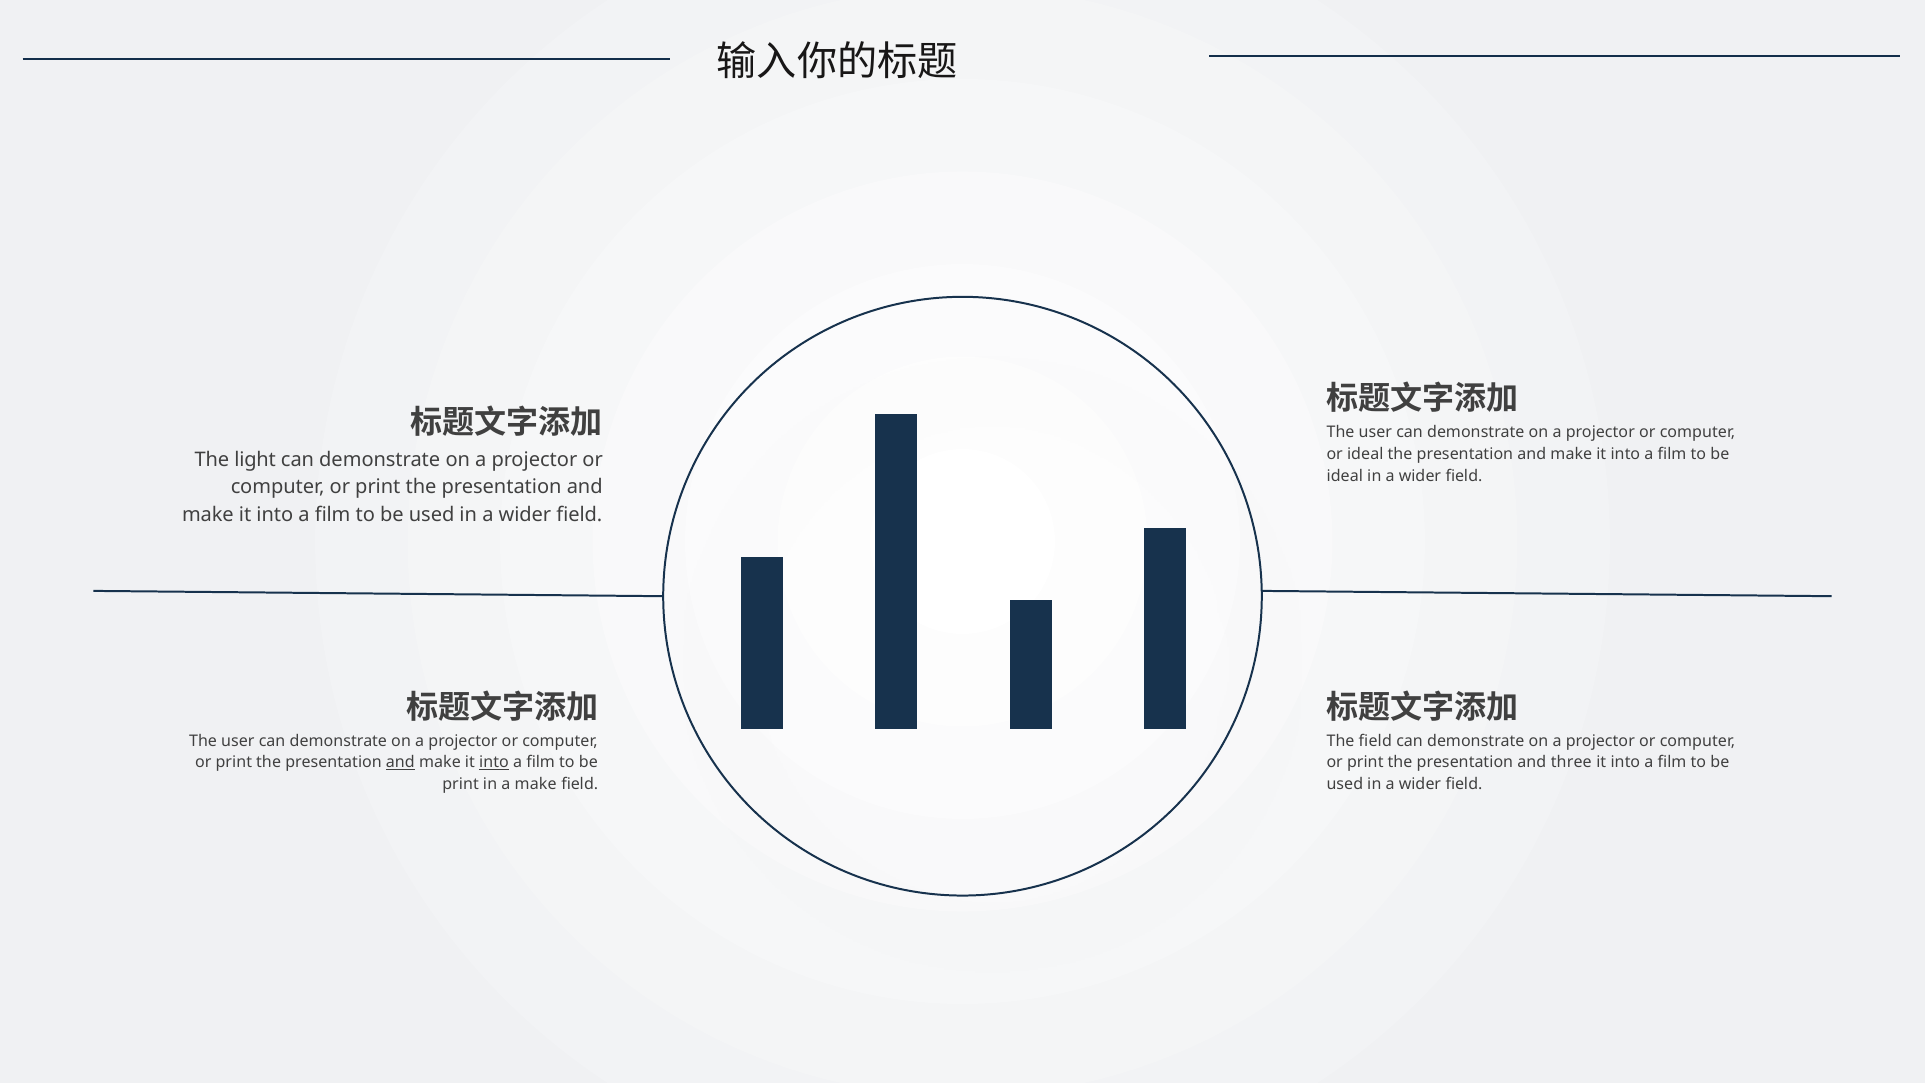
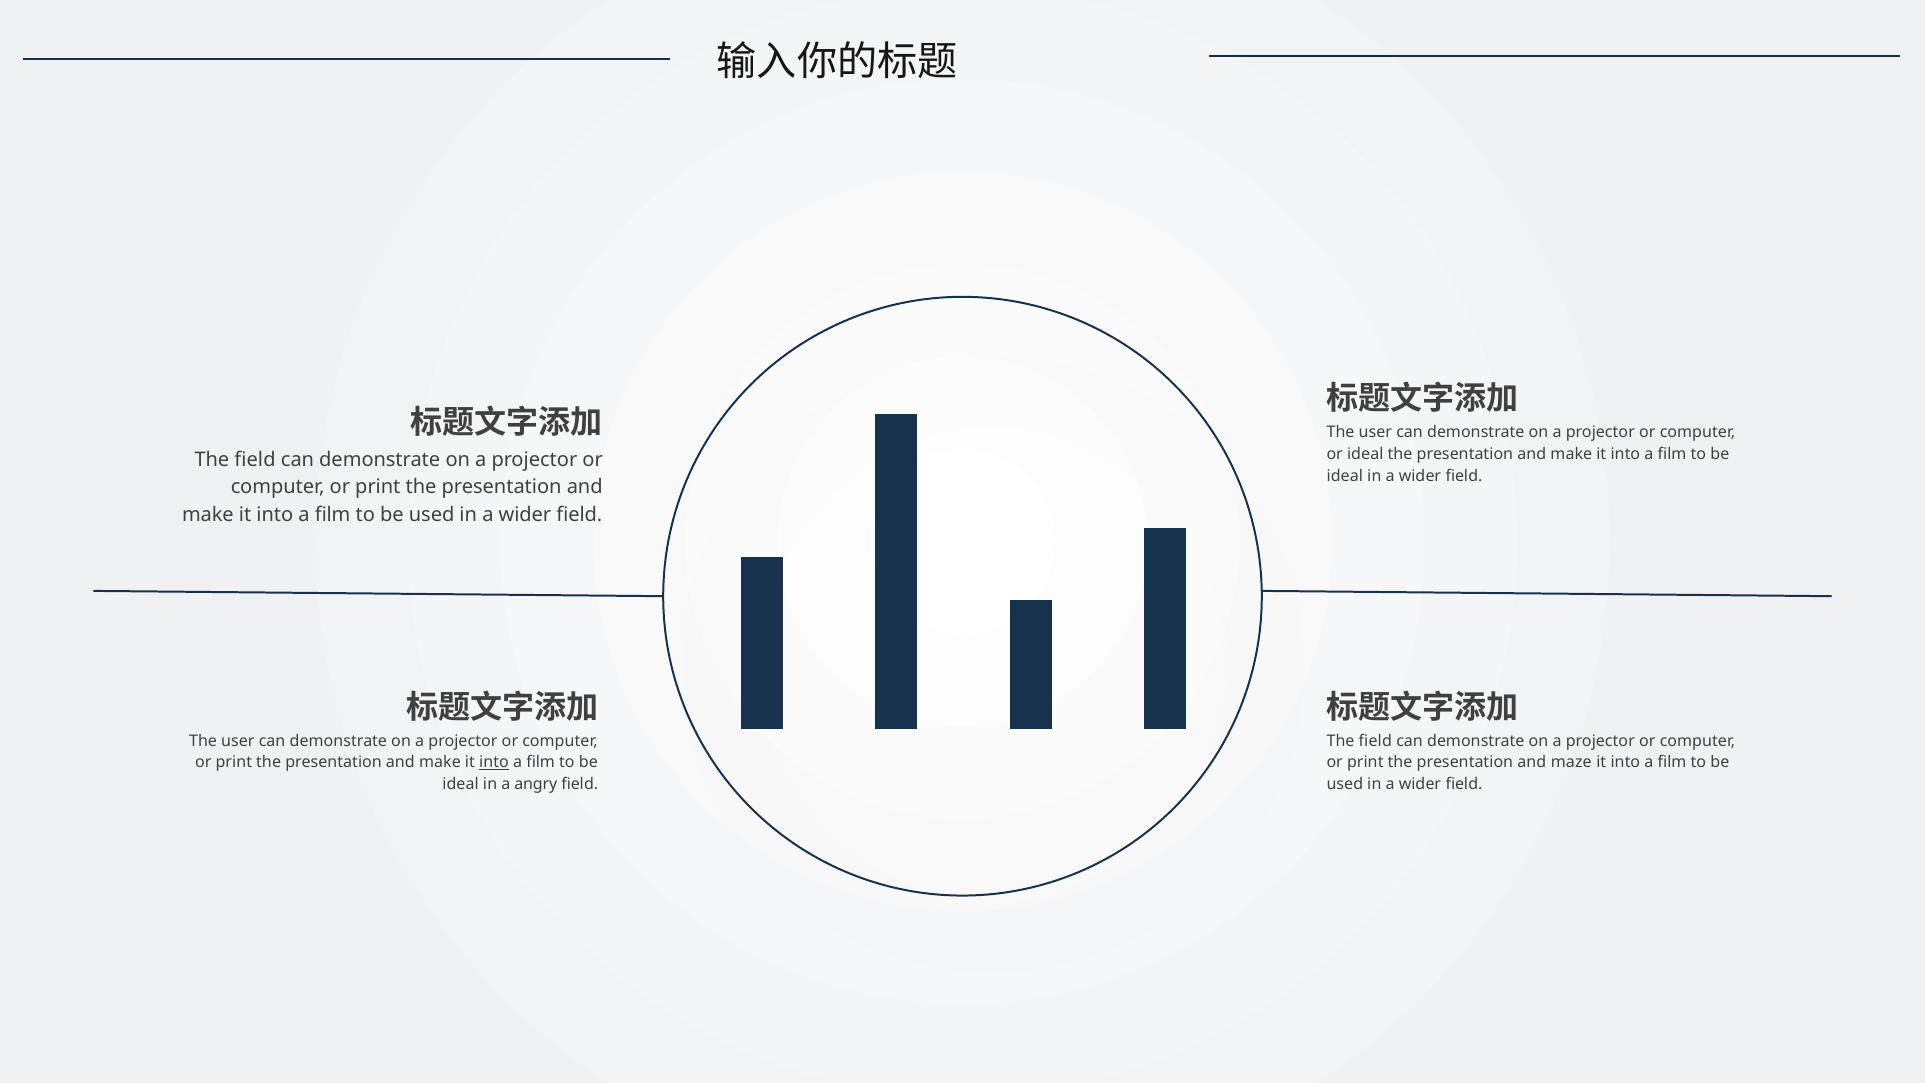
light: light -> field (255, 460)
and underline: present -> none (400, 763)
three: three -> maze (1571, 763)
print: print -> ideal (461, 784)
a make: make -> angry (536, 784)
